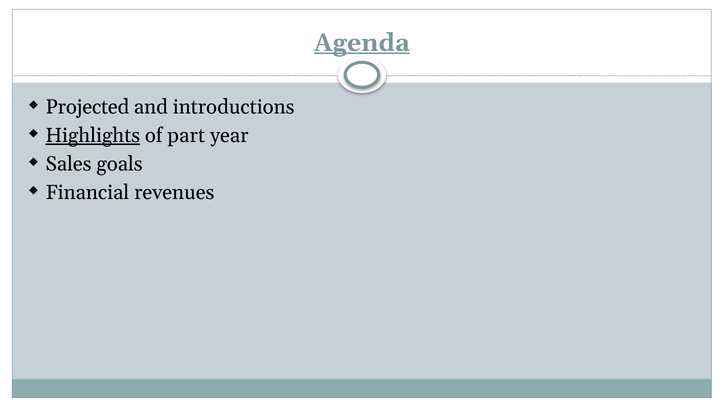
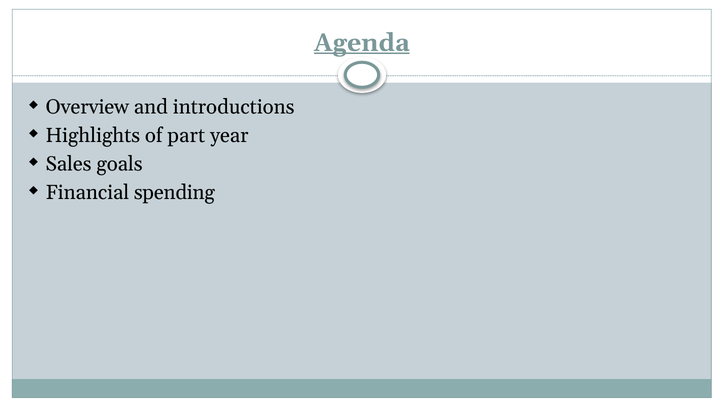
Projected: Projected -> Overview (87, 107)
Highlights underline: present -> none (93, 136)
revenues: revenues -> spending (174, 193)
